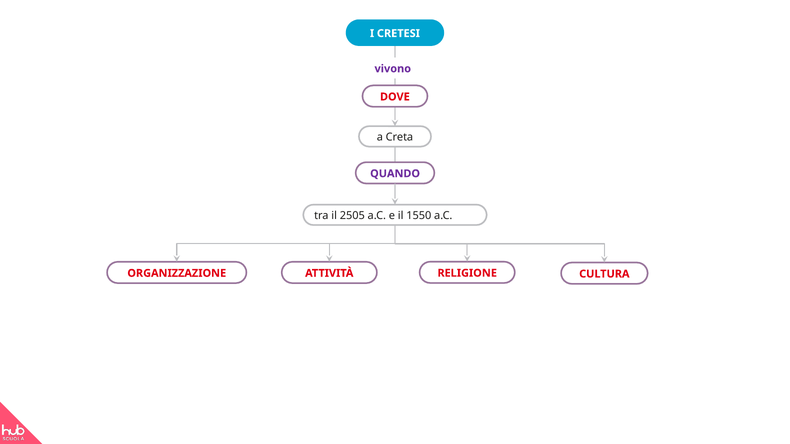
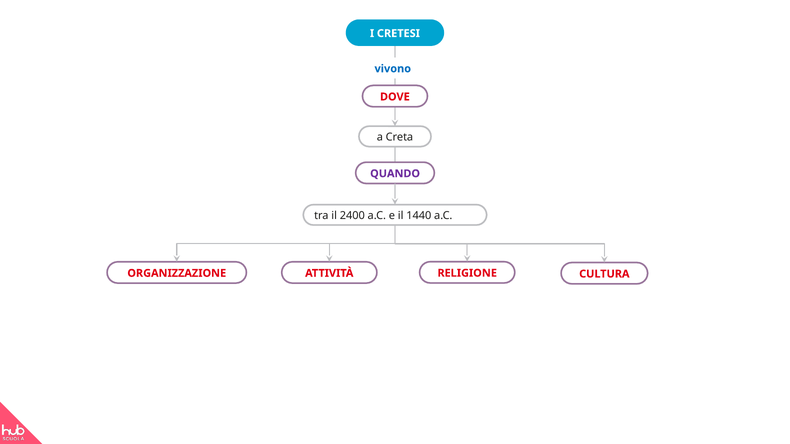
vivono colour: purple -> blue (393, 69)
2505: 2505 -> 2400 (352, 216)
1550: 1550 -> 1440 (419, 216)
